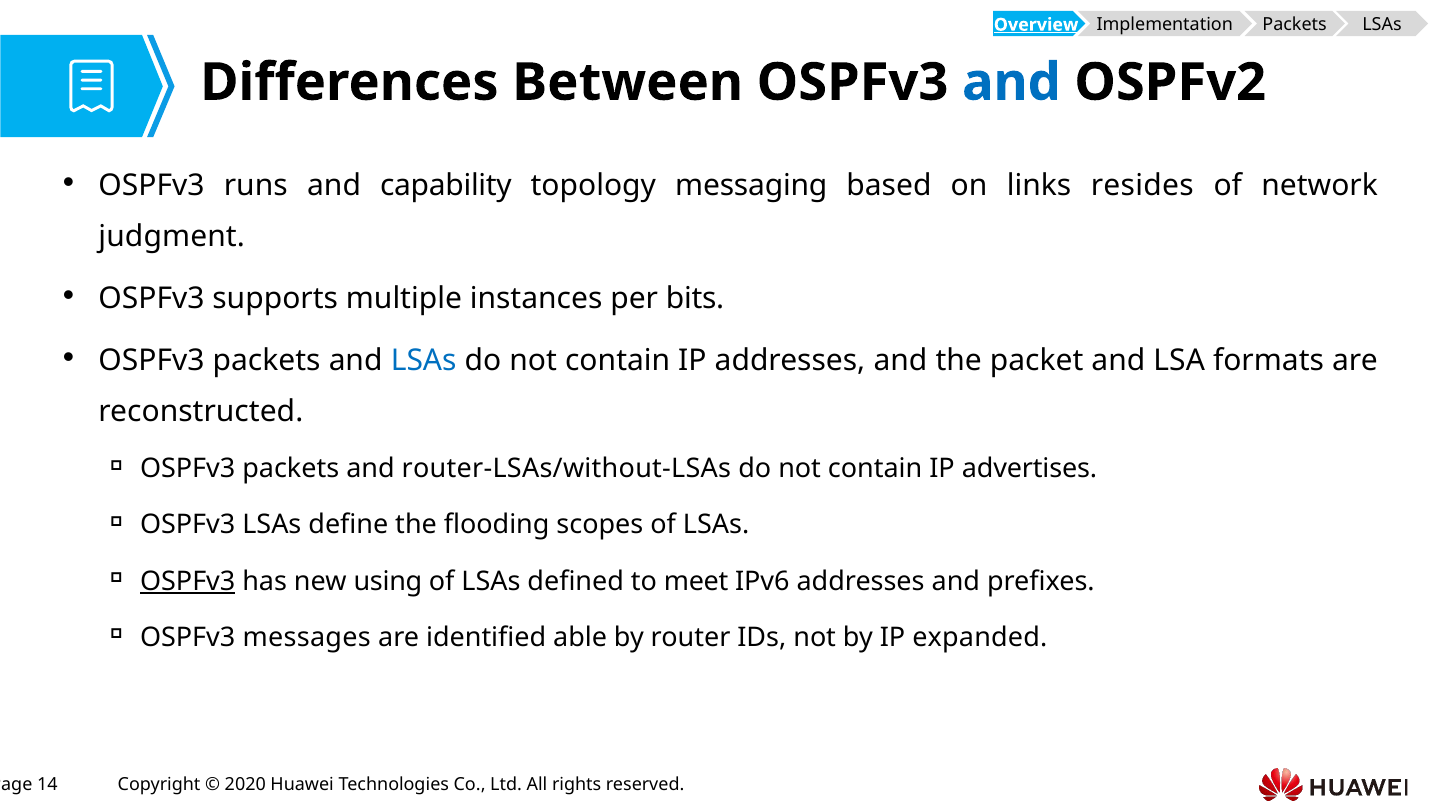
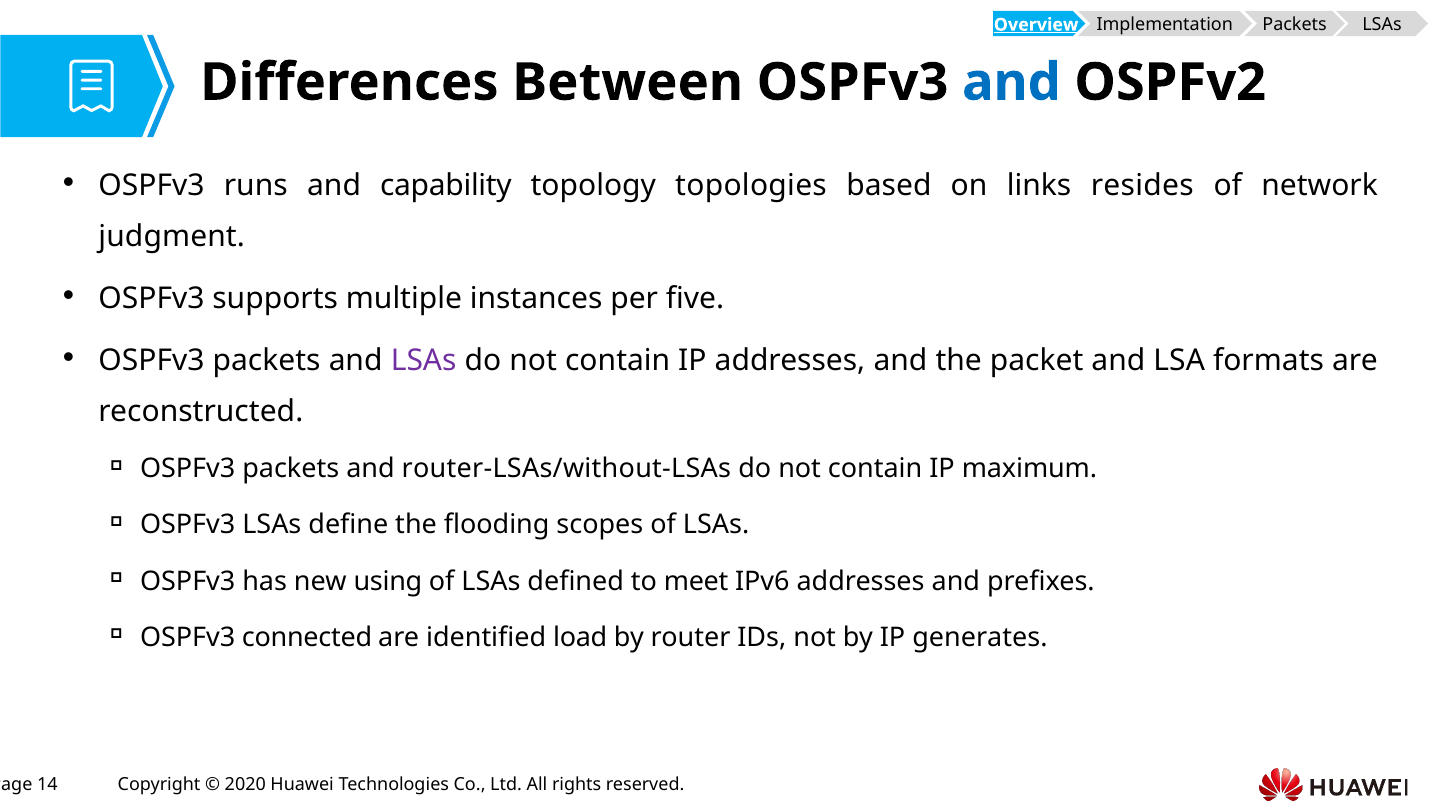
messaging: messaging -> topologies (751, 186)
bits: bits -> five (695, 298)
LSAs colour: blue -> purple (424, 361)
advertises: advertises -> maximum (1029, 469)
OSPFv3 underline: present -> none (188, 581)
messages: messages -> connected (307, 637)
able: able -> load (580, 637)
expanded: expanded -> generates (980, 637)
